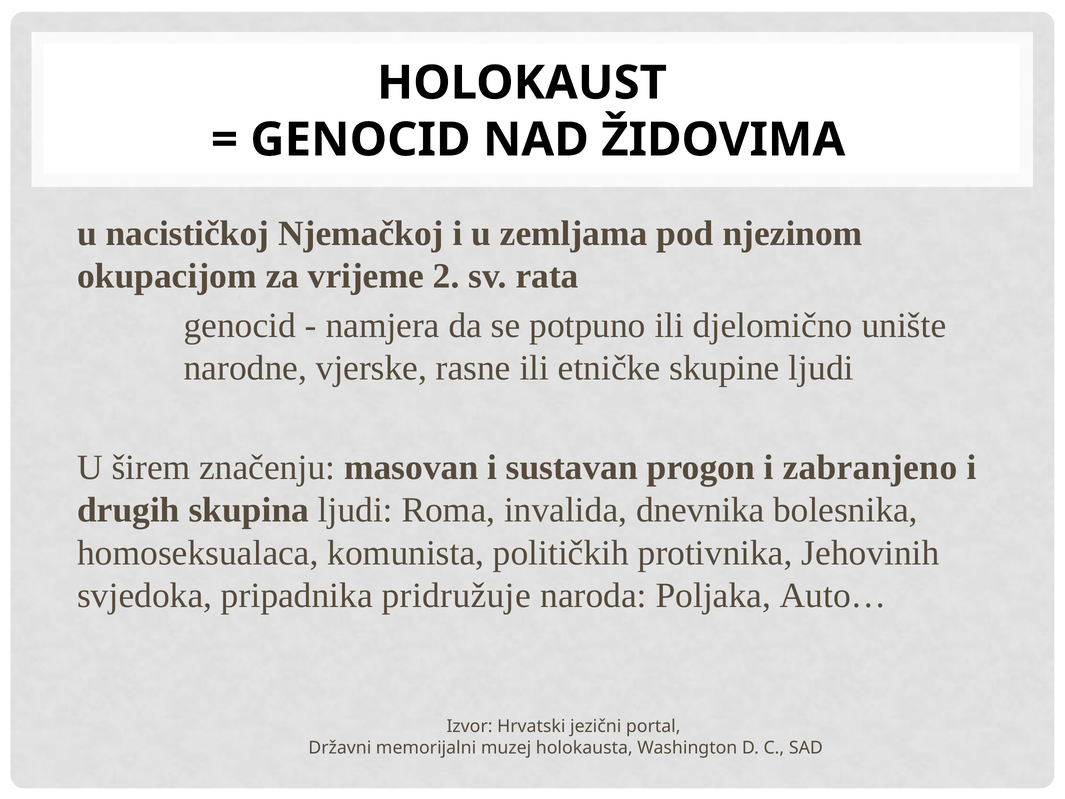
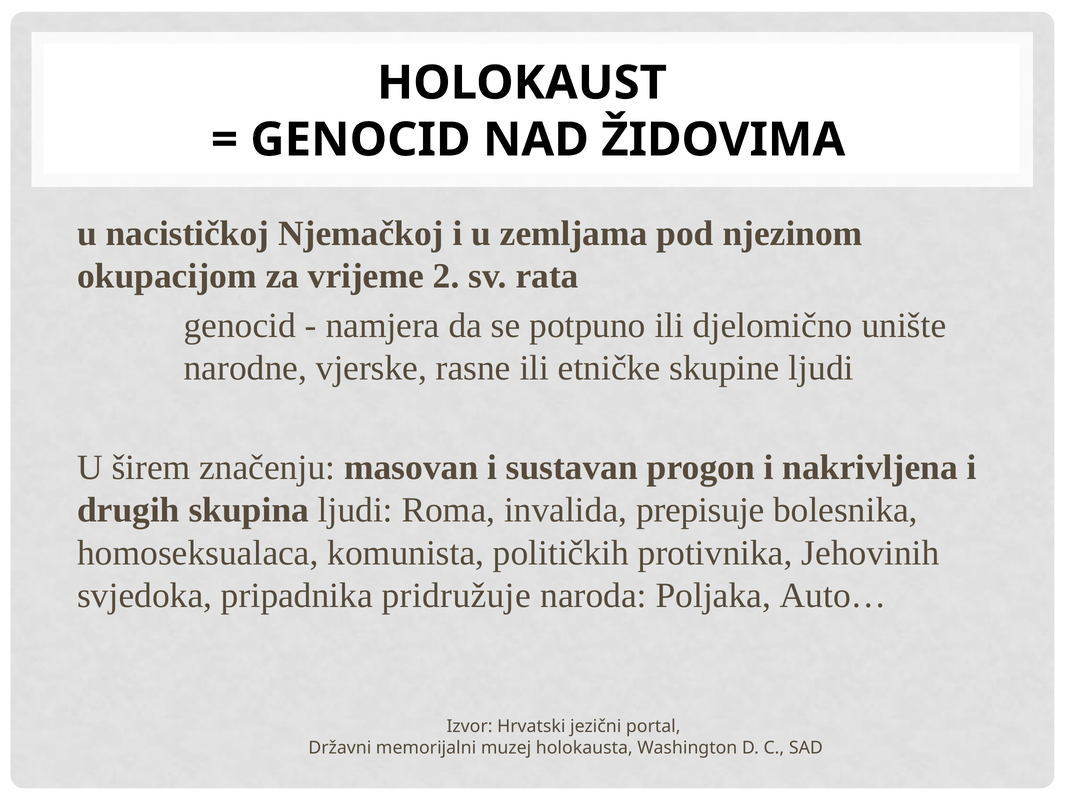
zabranjeno: zabranjeno -> nakrivljena (870, 467)
dnevnika: dnevnika -> prepisuje (700, 510)
